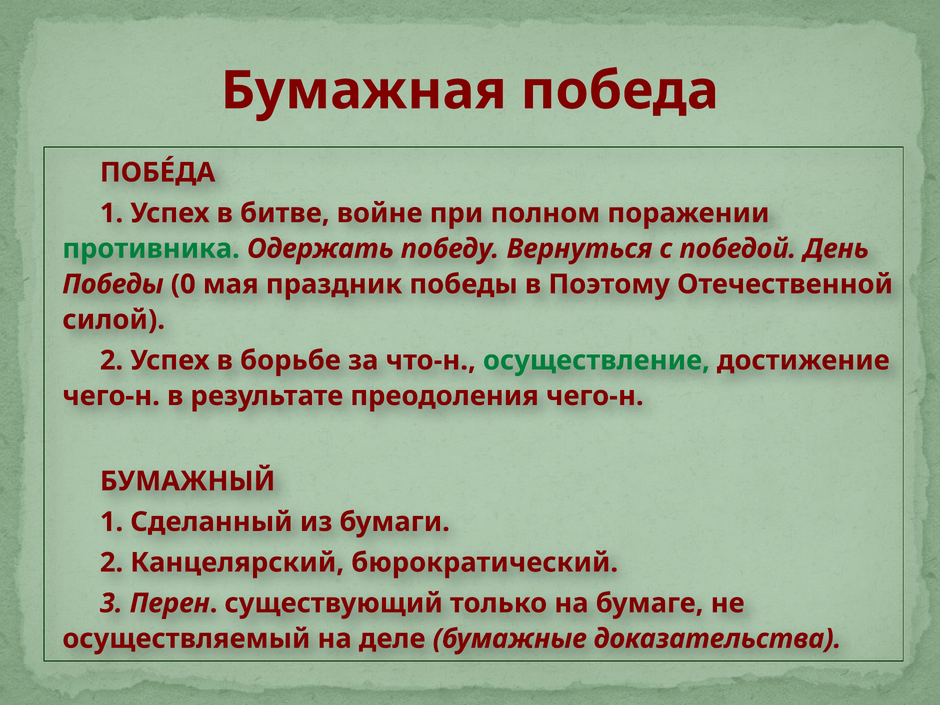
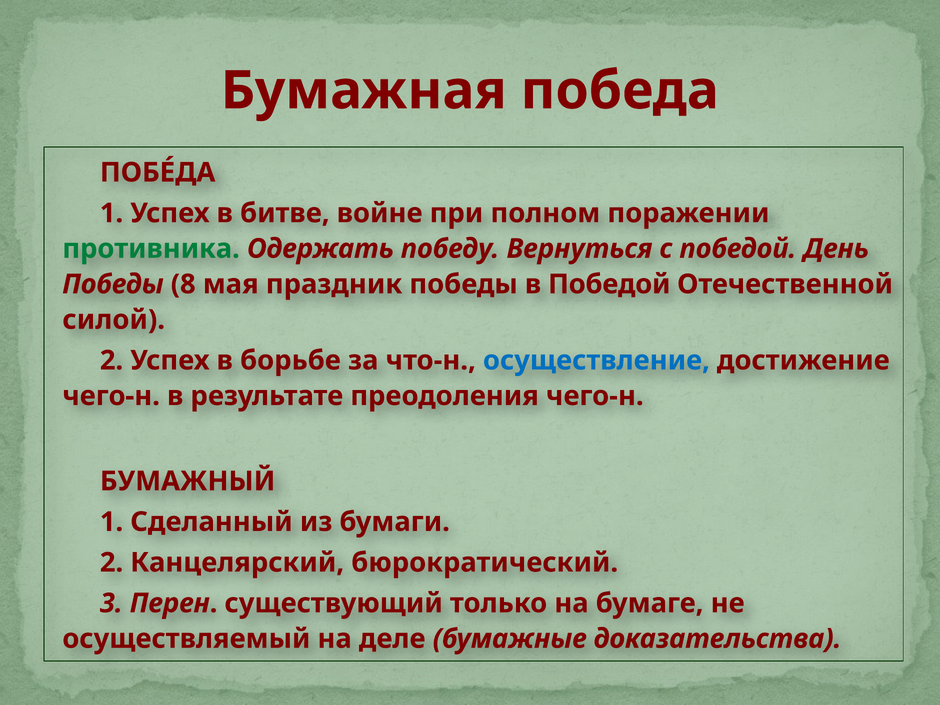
0: 0 -> 8 (183, 284)
в Поэтому: Поэтому -> Победой (609, 284)
осуществление colour: green -> blue (596, 360)
